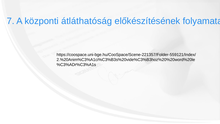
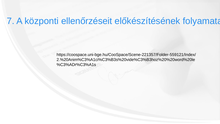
átláthatóság: átláthatóság -> ellenőrzéseit (87, 21)
